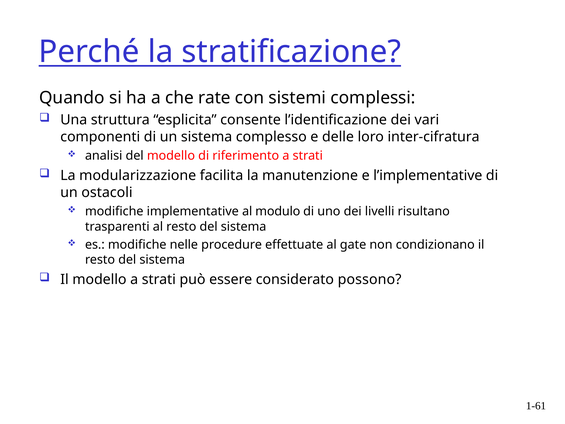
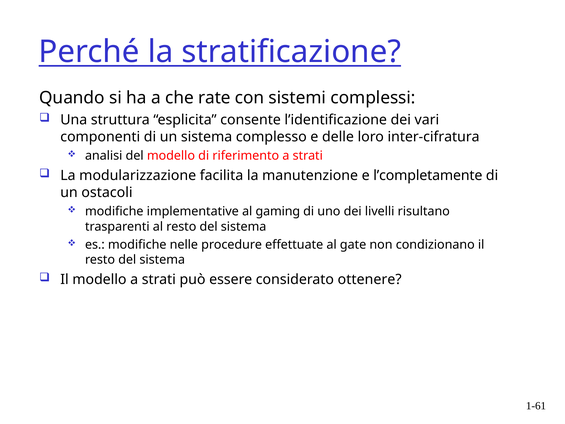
l’implementative: l’implementative -> l’completamente (428, 175)
modulo: modulo -> gaming (278, 211)
possono: possono -> ottenere (370, 279)
